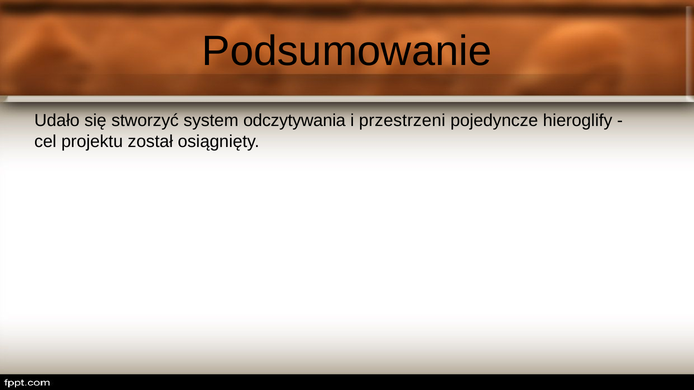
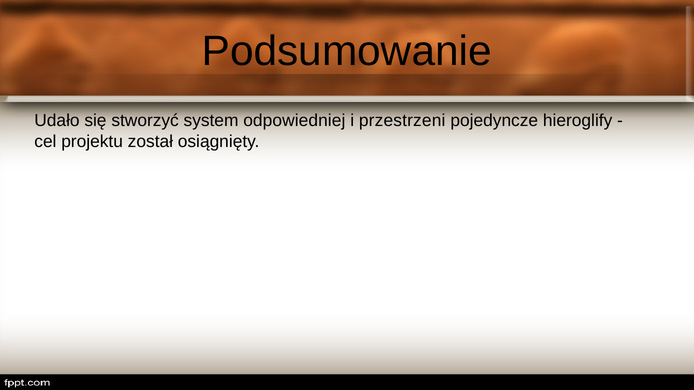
odczytywania: odczytywania -> odpowiedniej (294, 121)
